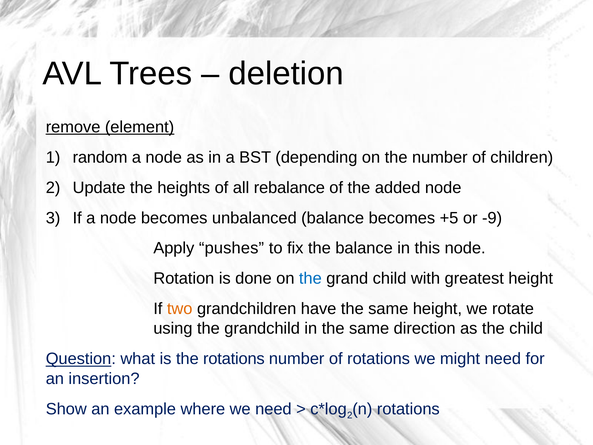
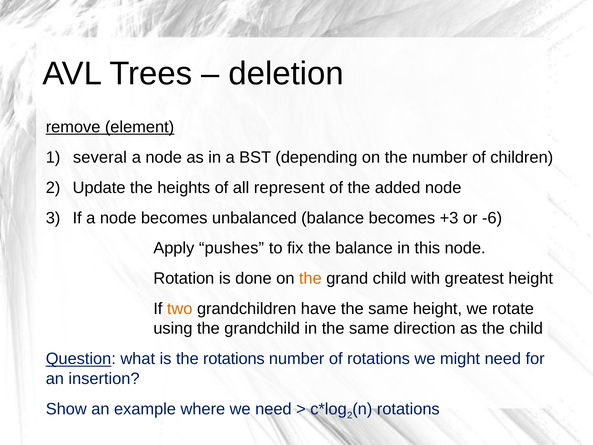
random: random -> several (100, 157)
rebalance: rebalance -> represent (289, 187)
+5: +5 -> +3 (449, 218)
-9: -9 -> -6 (492, 218)
the colour: blue -> orange (310, 278)
